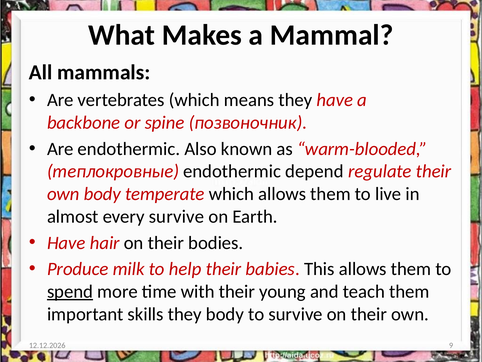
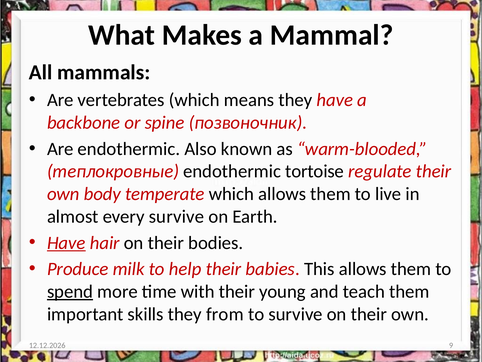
depend: depend -> tortoise (315, 171)
Have underline: none -> present (66, 242)
they body: body -> from (225, 314)
